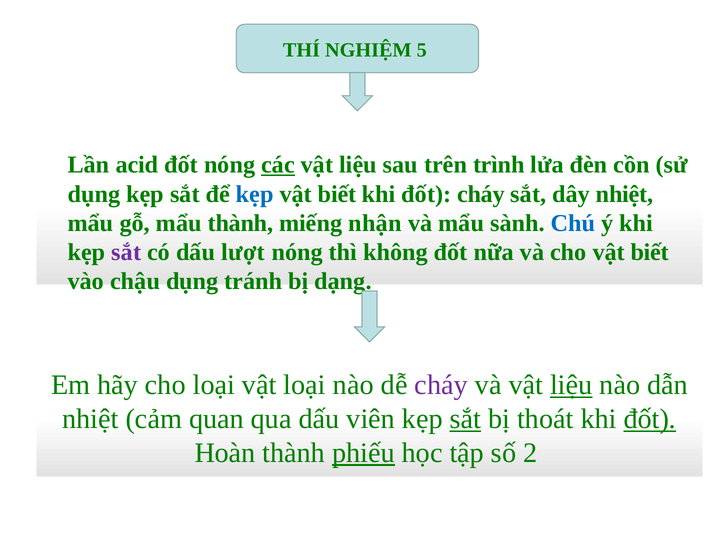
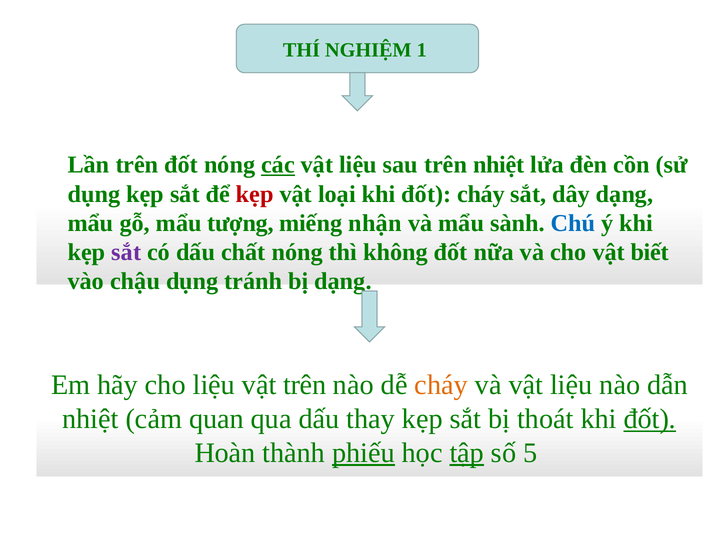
5: 5 -> 1 (422, 50)
Lần acid: acid -> trên (137, 165)
trên trình: trình -> nhiệt (499, 165)
kẹp colour: blue -> red (255, 194)
biết: biết -> loại (337, 194)
dây nhiệt: nhiệt -> dạng (625, 194)
mẩu thành: thành -> tượng (240, 223)
lượt: lượt -> chất (243, 252)
cho loại: loại -> liệu (214, 385)
vật loại: loại -> trên (305, 385)
cháy colour: purple -> orange (441, 385)
liệu underline: present -> none (571, 385)
viên: viên -> thay (371, 419)
sắt underline: present -> none (465, 419)
tập underline: none -> present (467, 453)
2: 2 -> 5 (530, 453)
